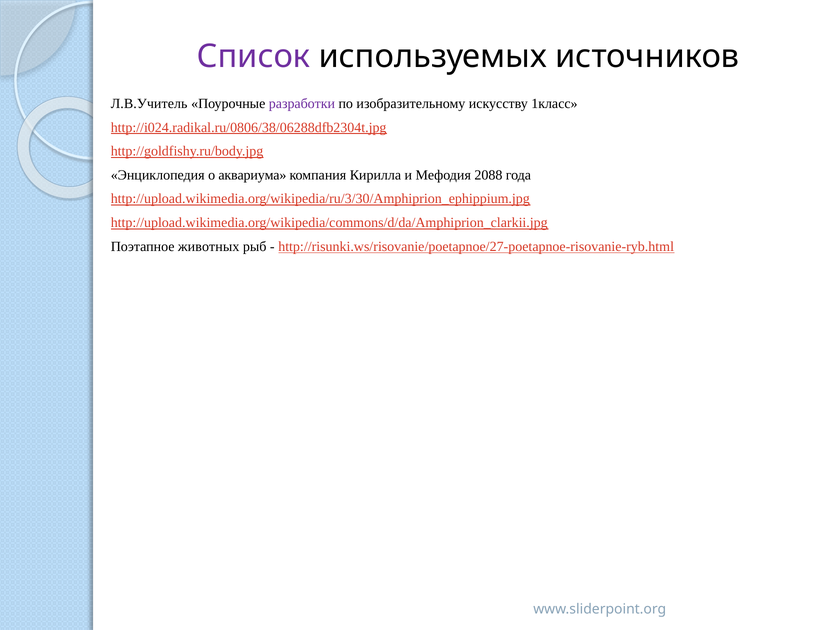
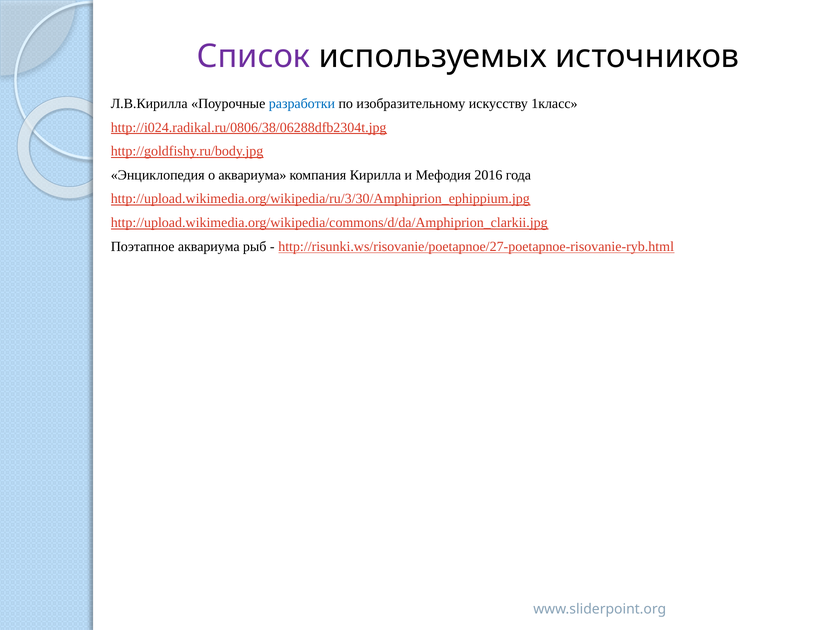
Л.В.Учитель: Л.В.Учитель -> Л.В.Кирилла (149, 104)
разработки colour: purple -> blue (302, 104)
2088: 2088 -> 2016 (488, 175)
Поэтапное животных: животных -> аквариума (209, 246)
